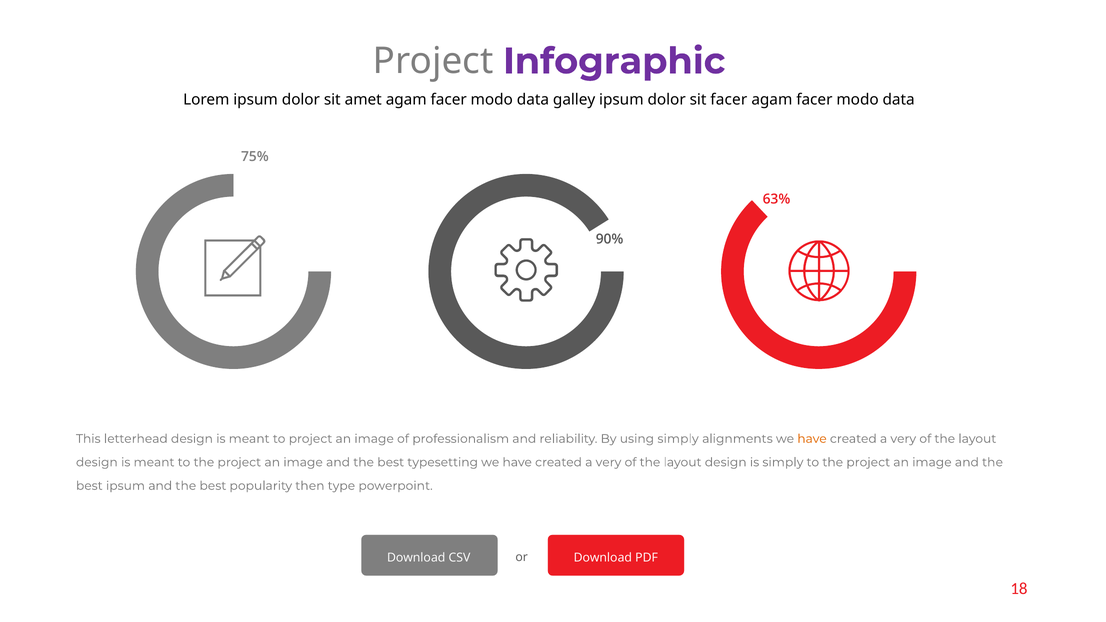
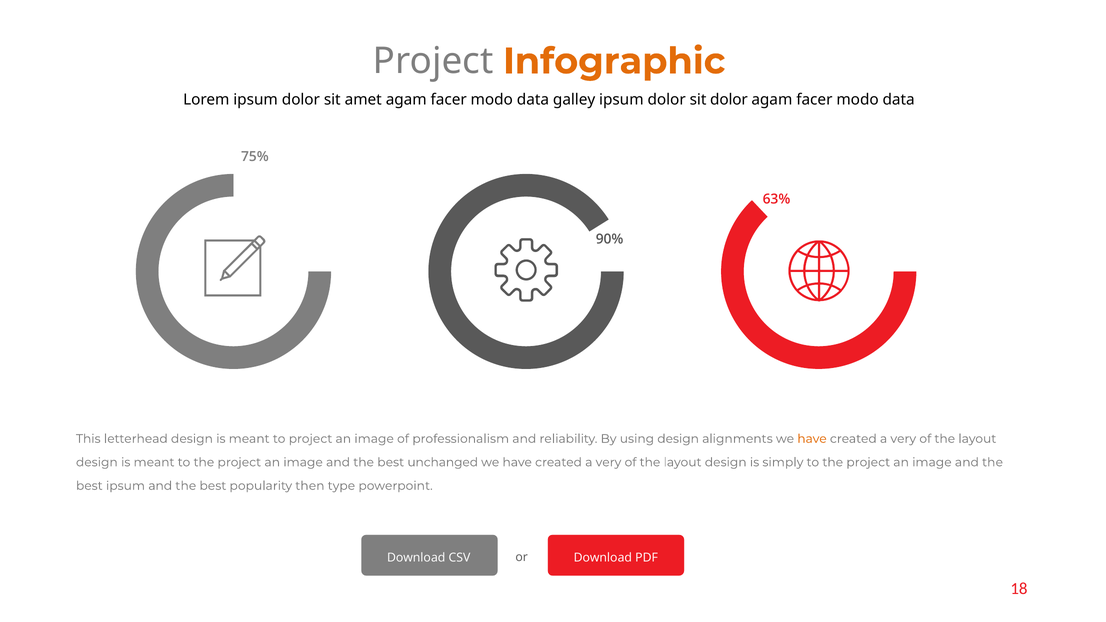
Infographic colour: purple -> orange (614, 61)
sit facer: facer -> dolor (729, 100)
using simply: simply -> design (678, 439)
typesetting: typesetting -> unchanged (443, 462)
